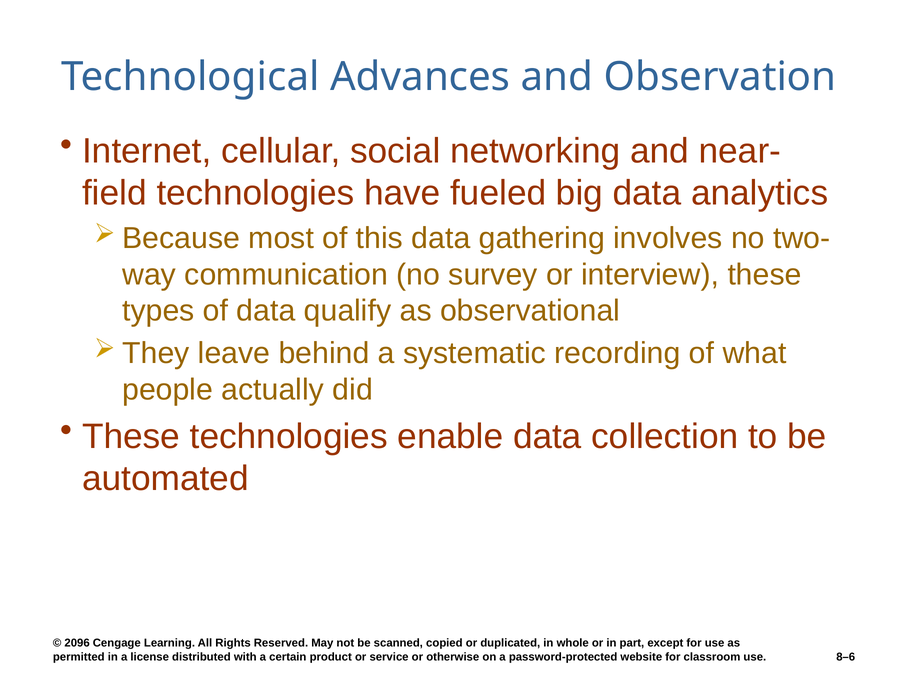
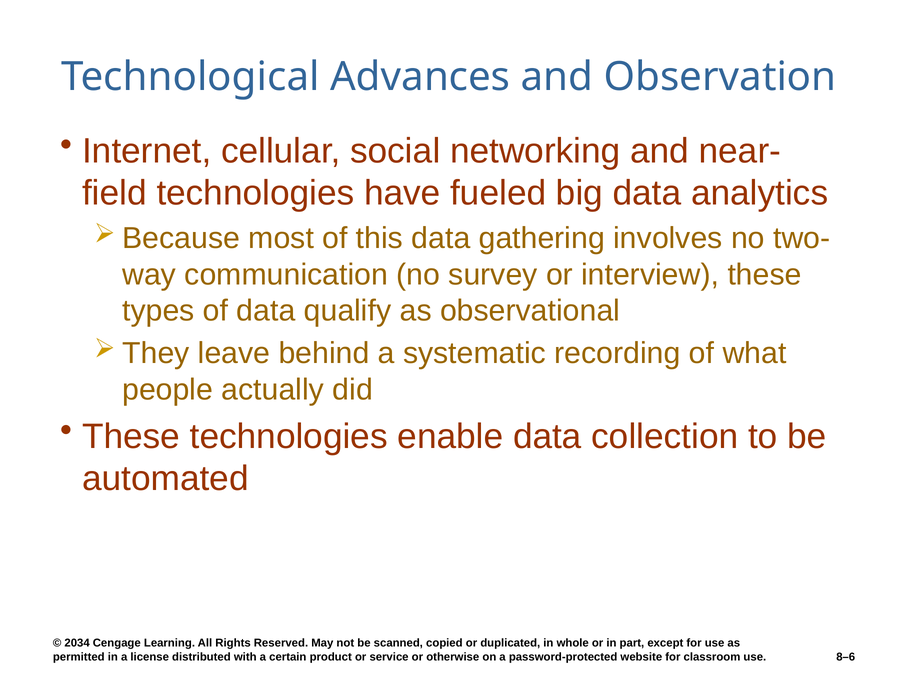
2096: 2096 -> 2034 (77, 643)
